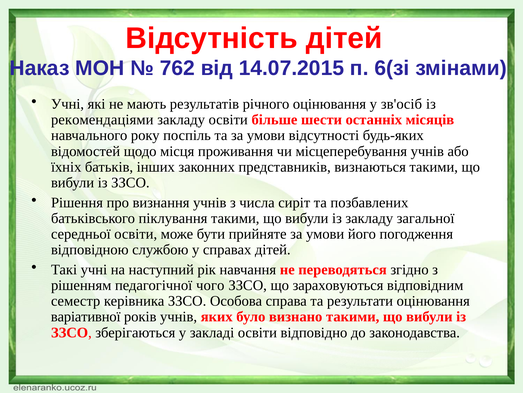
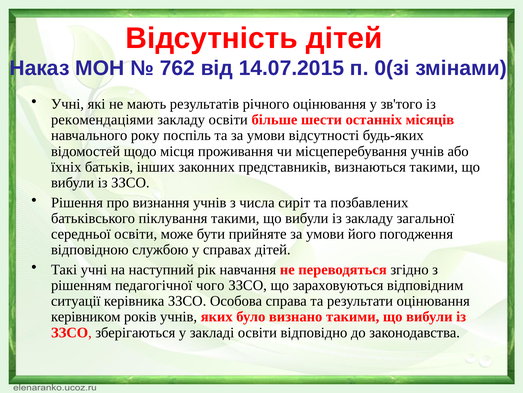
6(зі: 6(зі -> 0(зі (392, 68)
зв'осіб: зв'осіб -> зв'того (402, 104)
семестр: семестр -> ситуації (76, 301)
варіативної: варіативної -> керівником (86, 316)
